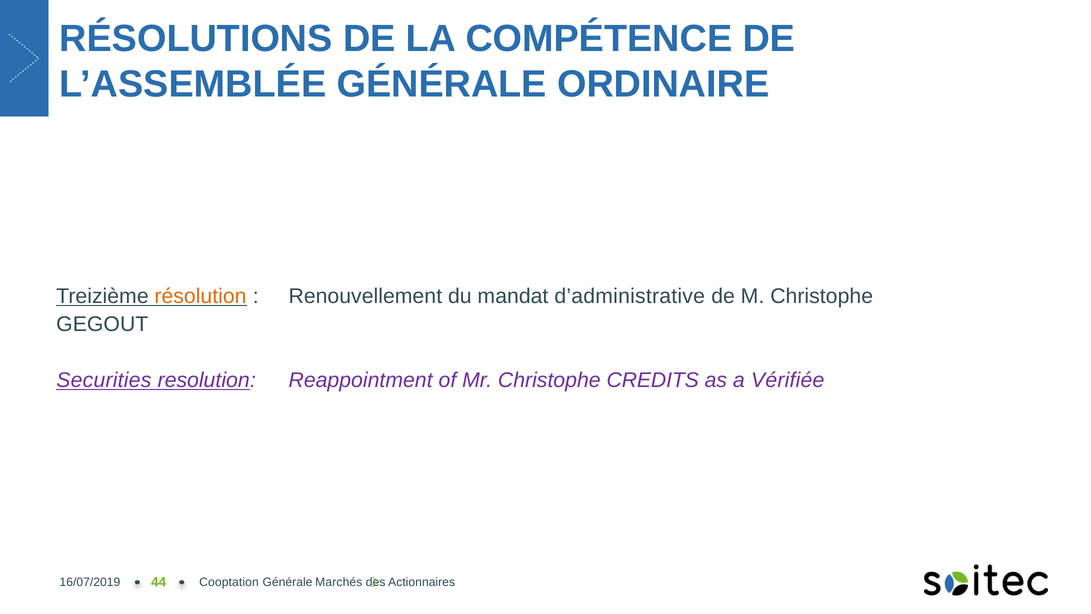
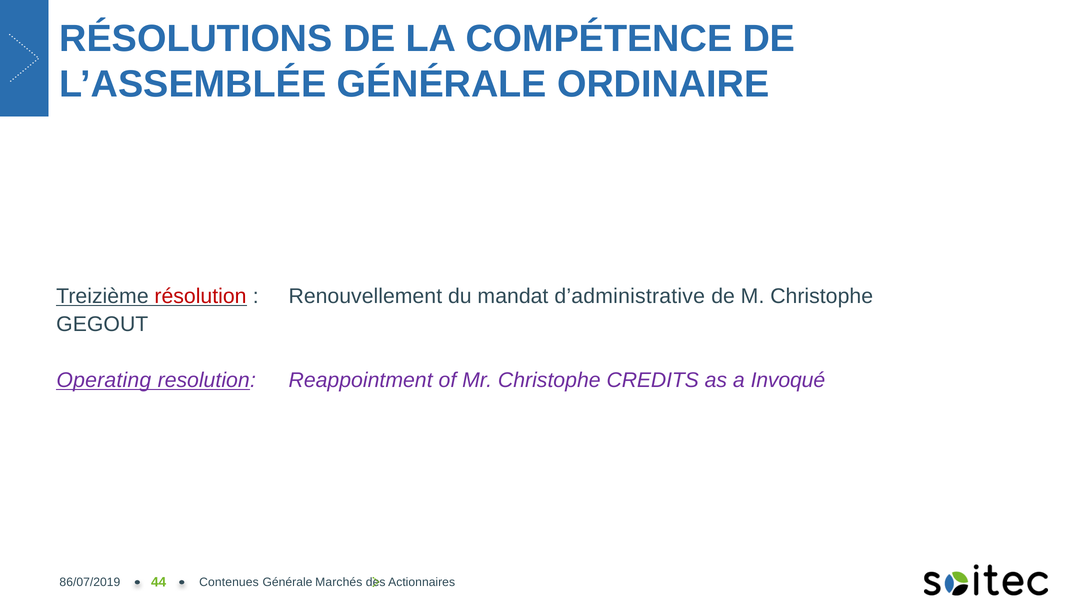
résolution colour: orange -> red (200, 296)
Securities: Securities -> Operating (104, 380)
Vérifiée: Vérifiée -> Invoqué (788, 380)
16/07/2019: 16/07/2019 -> 86/07/2019 (90, 582)
Cooptation: Cooptation -> Contenues (229, 582)
